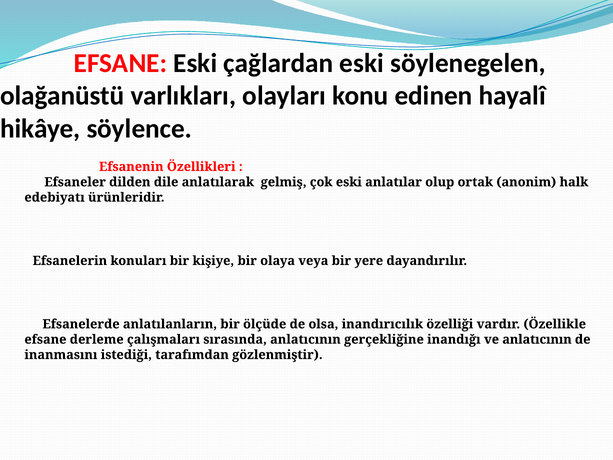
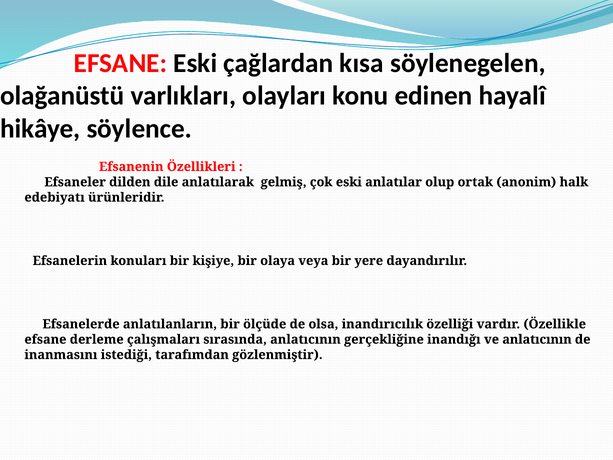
çağlardan eski: eski -> kısa (362, 63)
